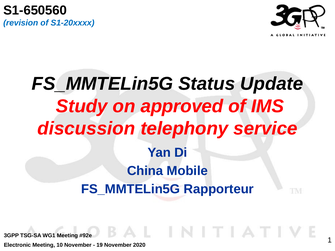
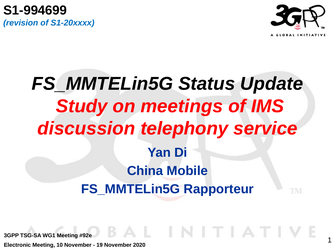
S1-650560: S1-650560 -> S1-994699 (35, 10)
approved: approved -> meetings (182, 106)
